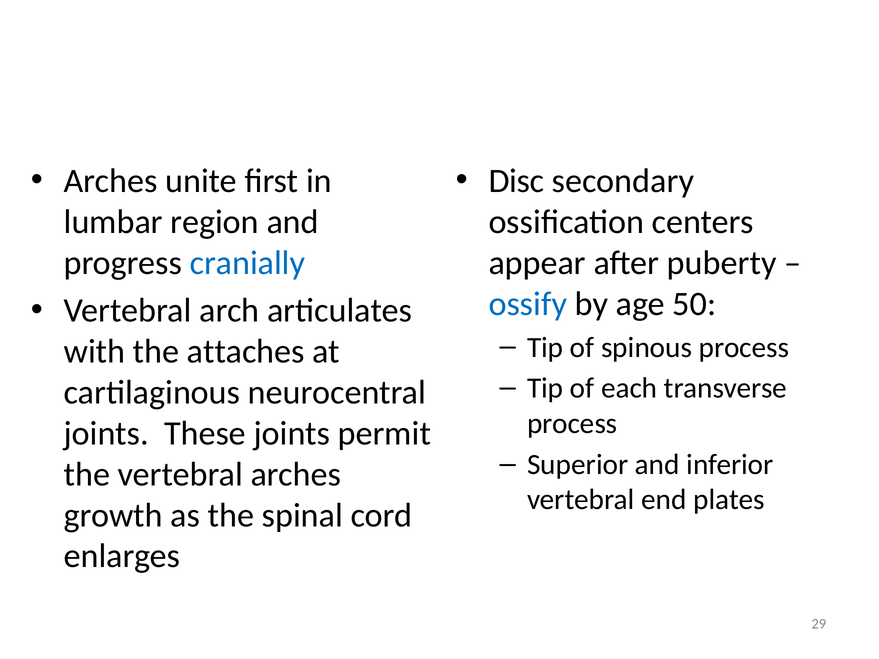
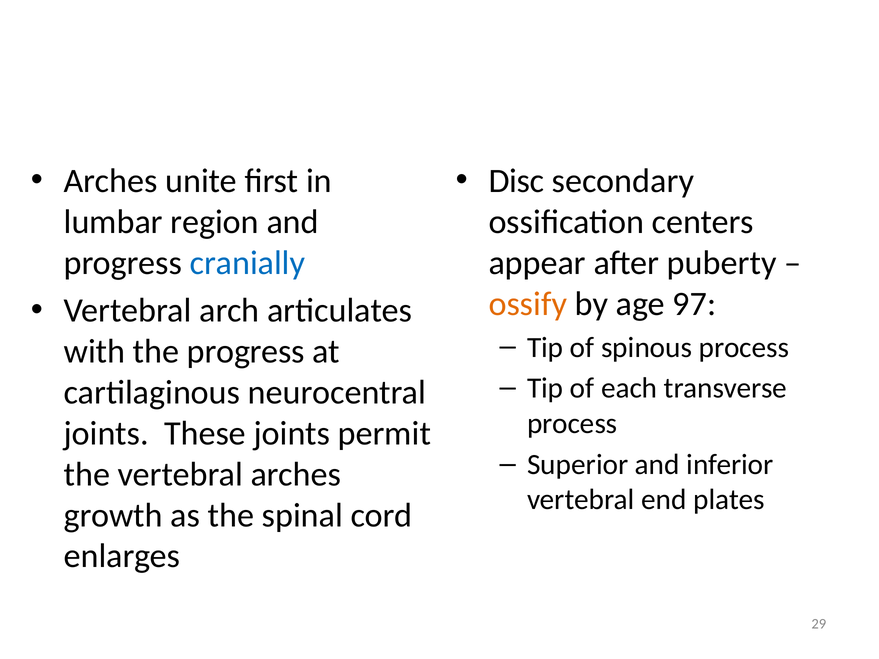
ossify colour: blue -> orange (528, 304)
50: 50 -> 97 (694, 304)
the attaches: attaches -> progress (246, 352)
